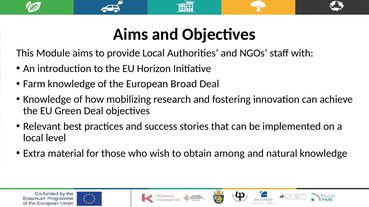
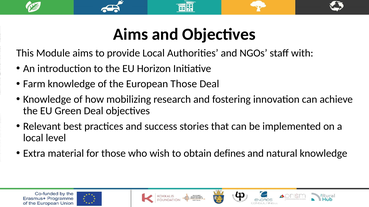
European Broad: Broad -> Those (184, 84)
among: among -> defines (230, 154)
